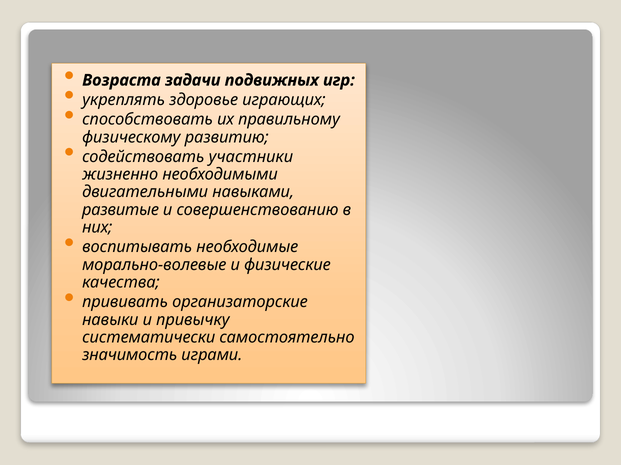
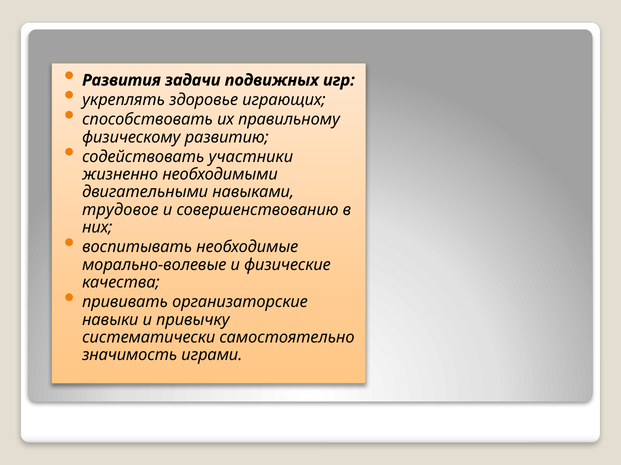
Возраста: Возраста -> Развития (121, 80)
развитые: развитые -> трудовое (120, 210)
